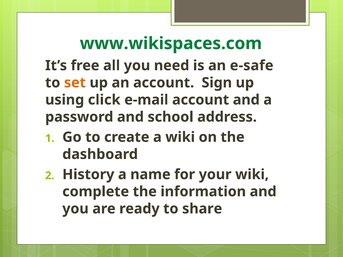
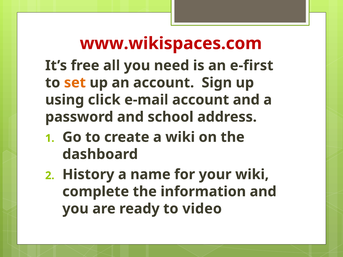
www.wikispaces.com colour: green -> red (171, 43)
e-safe: e-safe -> e-first (252, 66)
share: share -> video (202, 209)
